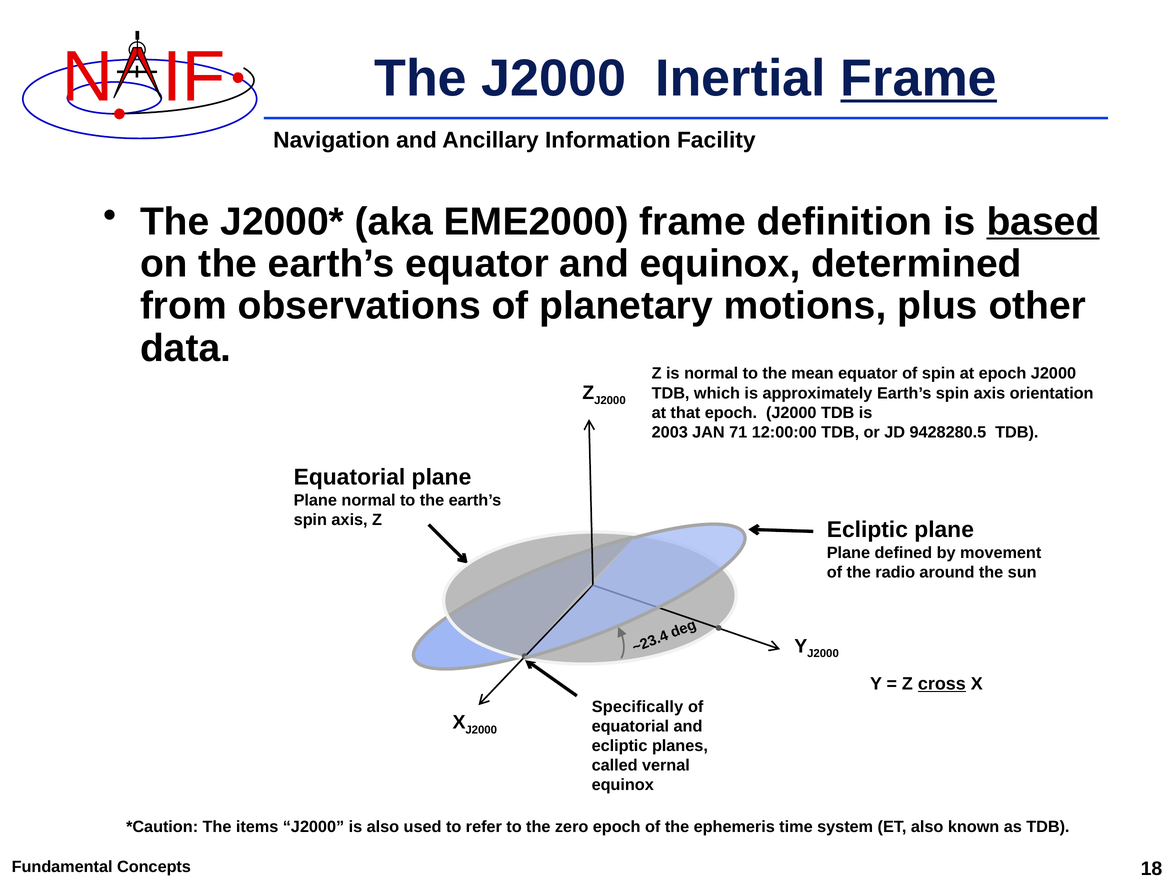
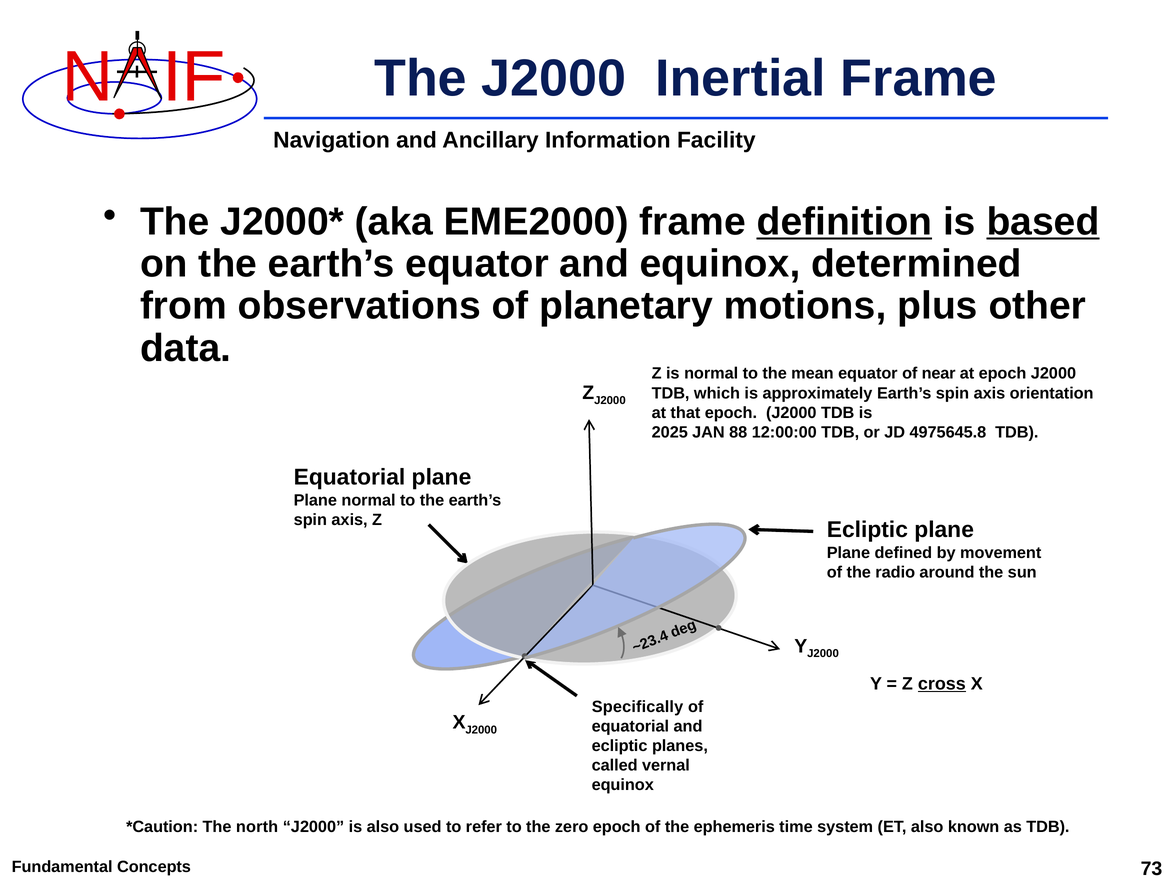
Frame underline: present -> none (919, 78)
definition underline: none -> present (844, 222)
of spin: spin -> near (939, 374)
2003: 2003 -> 2025 (670, 432)
71: 71 -> 88 (738, 432)
9428280.5: 9428280.5 -> 4975645.8 (948, 432)
items: items -> north (257, 827)
18: 18 -> 73 (1151, 869)
